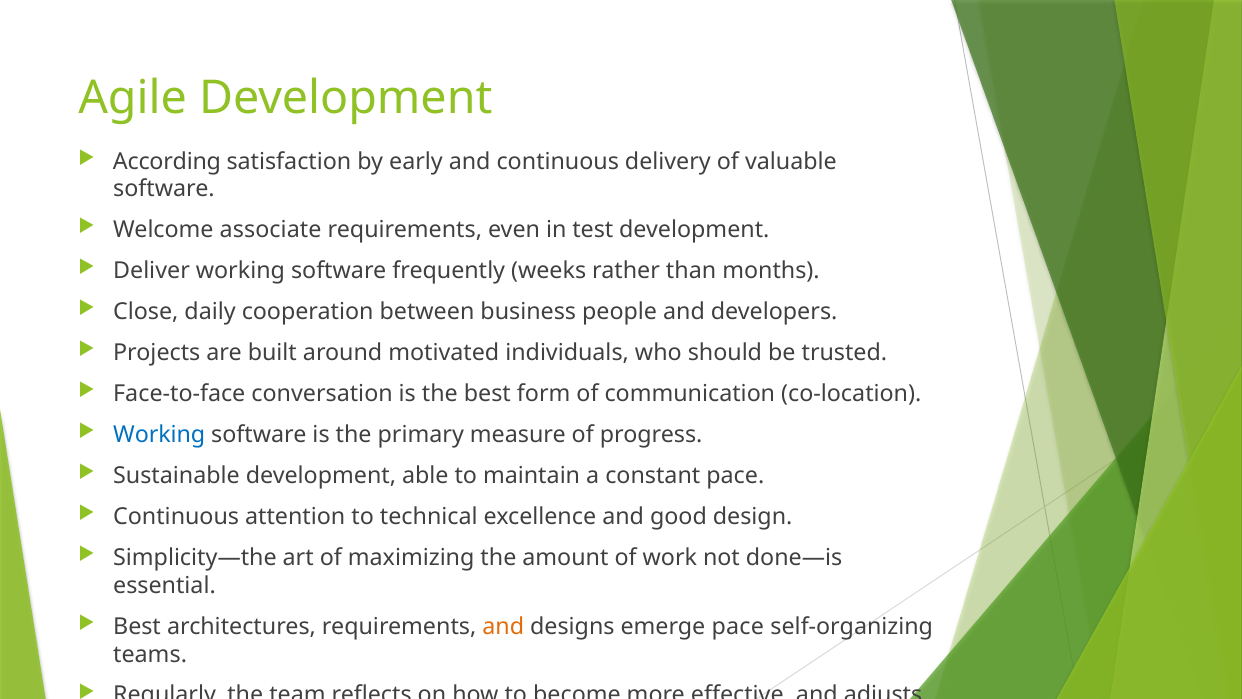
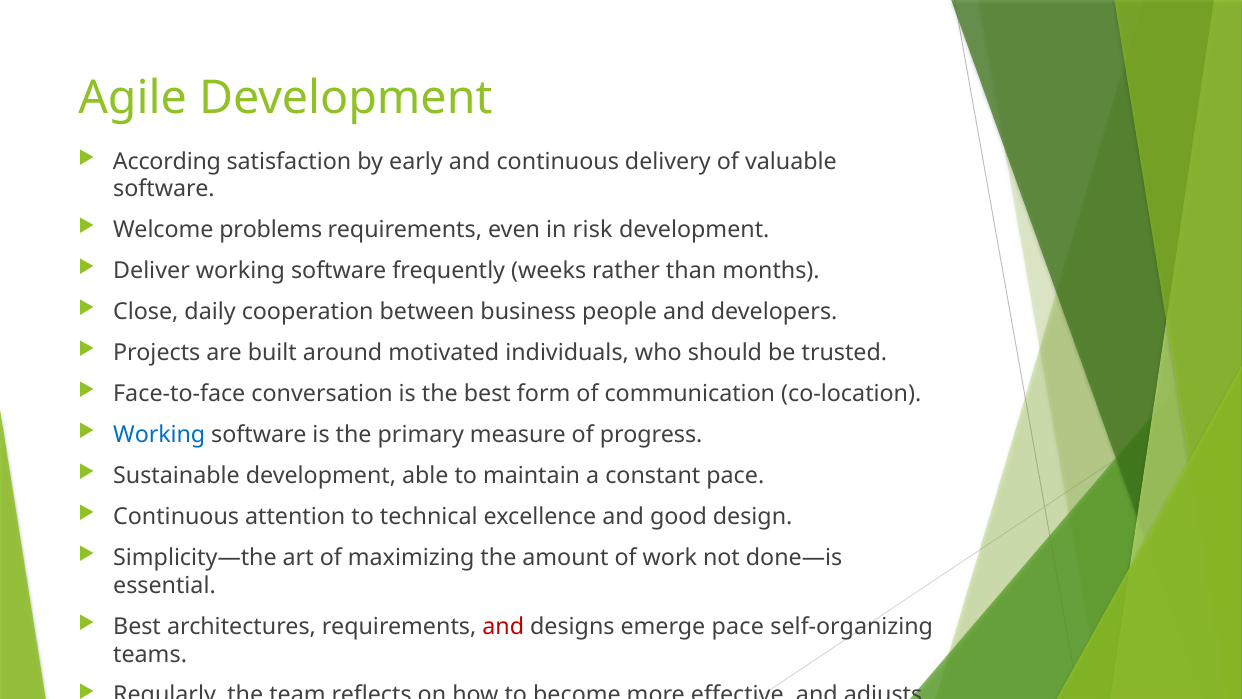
associate: associate -> problems (271, 230)
test: test -> risk (593, 230)
and colour: orange -> red (503, 626)
